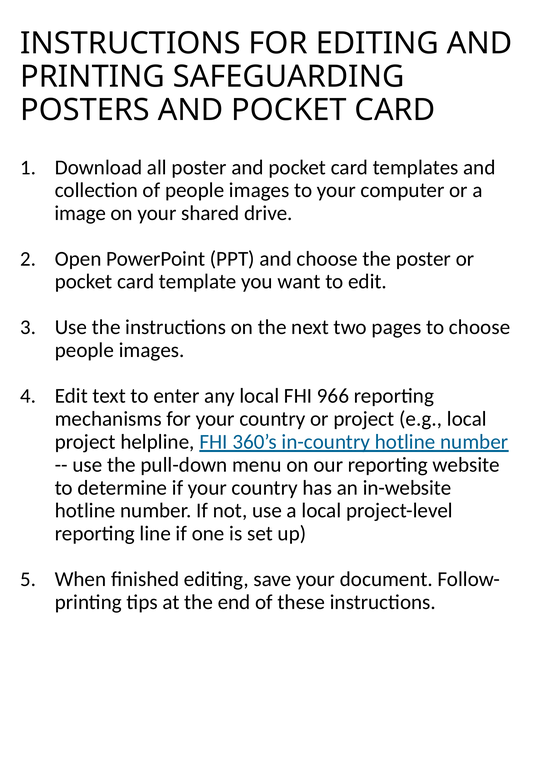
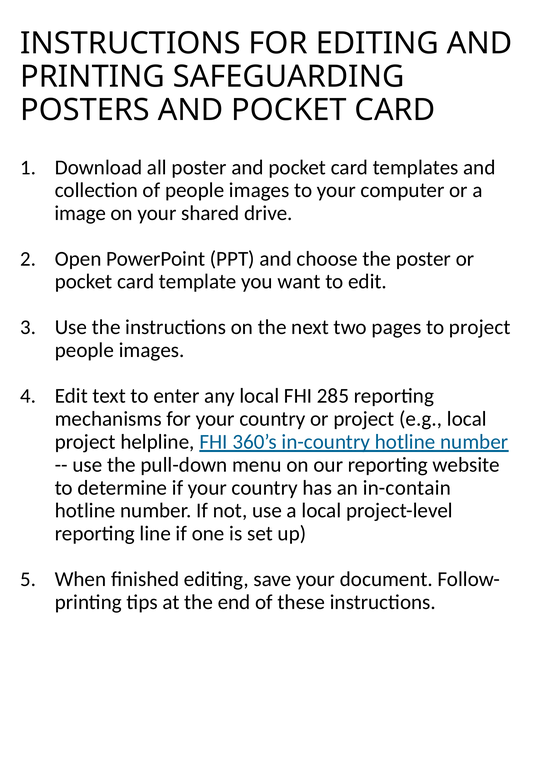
to choose: choose -> project (480, 327)
966: 966 -> 285 (333, 396)
in-website: in-website -> in-contain (407, 487)
